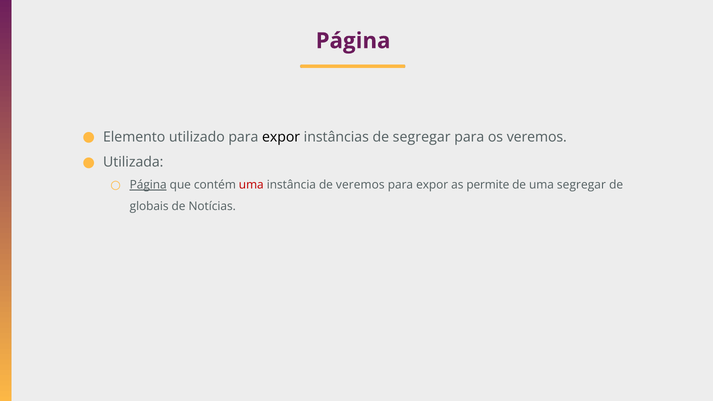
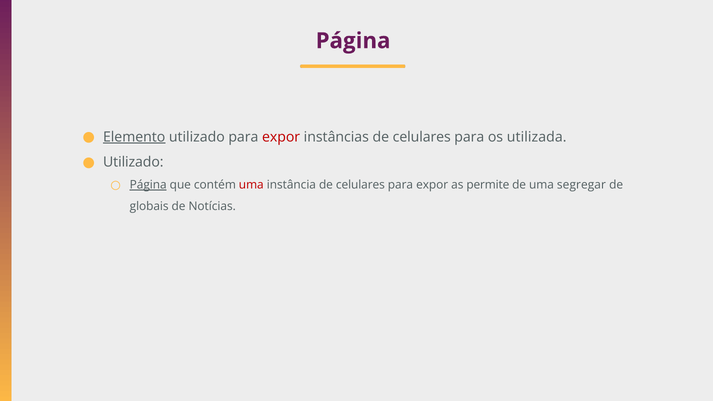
Elemento underline: none -> present (134, 137)
expor colour: black -> red (281, 137)
instâncias de segregar: segregar -> celulares (422, 137)
os veremos: veremos -> utilizada (537, 137)
Utilizada: Utilizada -> Utilizado (133, 162)
instância de veremos: veremos -> celulares (360, 185)
